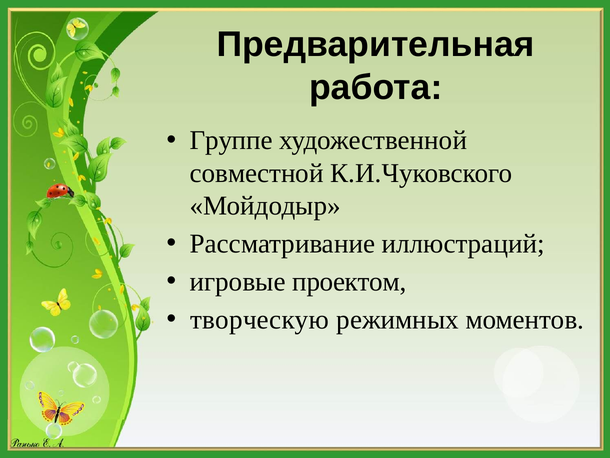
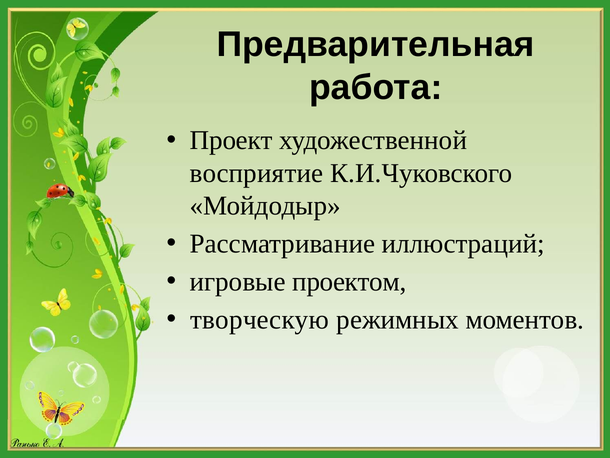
Группе: Группе -> Проект (231, 140)
совместной: совместной -> восприятие (257, 173)
